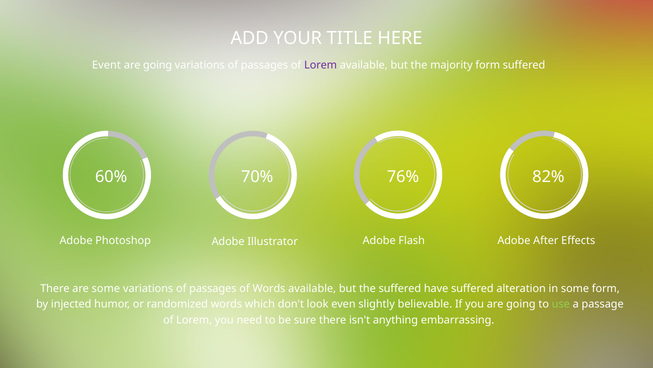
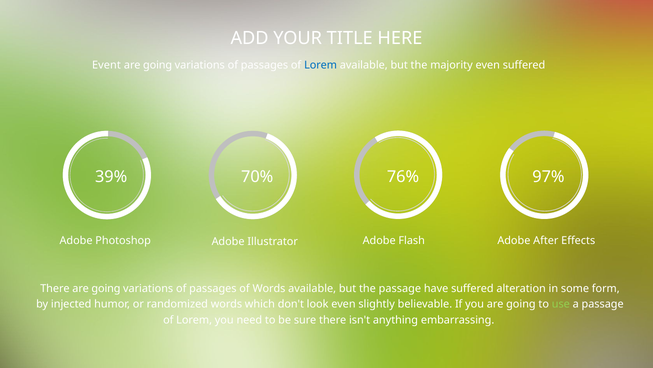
Lorem colour: purple -> blue (321, 65)
majority form: form -> even (488, 65)
60%: 60% -> 39% (111, 176)
82%: 82% -> 97% (548, 176)
There are some: some -> going (106, 288)
the suffered: suffered -> passage (400, 288)
